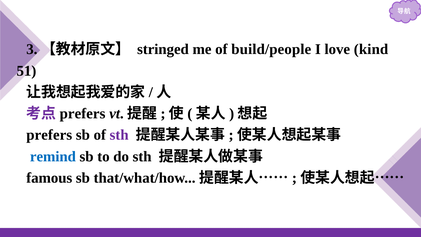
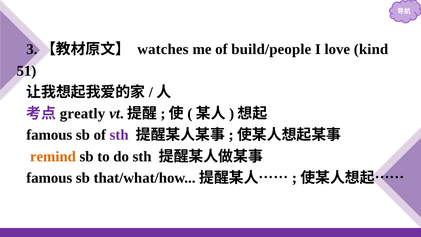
stringed: stringed -> watches (163, 49)
prefers: prefers -> greatly (82, 114)
prefers: prefers -> famous (49, 135)
remind colour: blue -> orange (53, 156)
